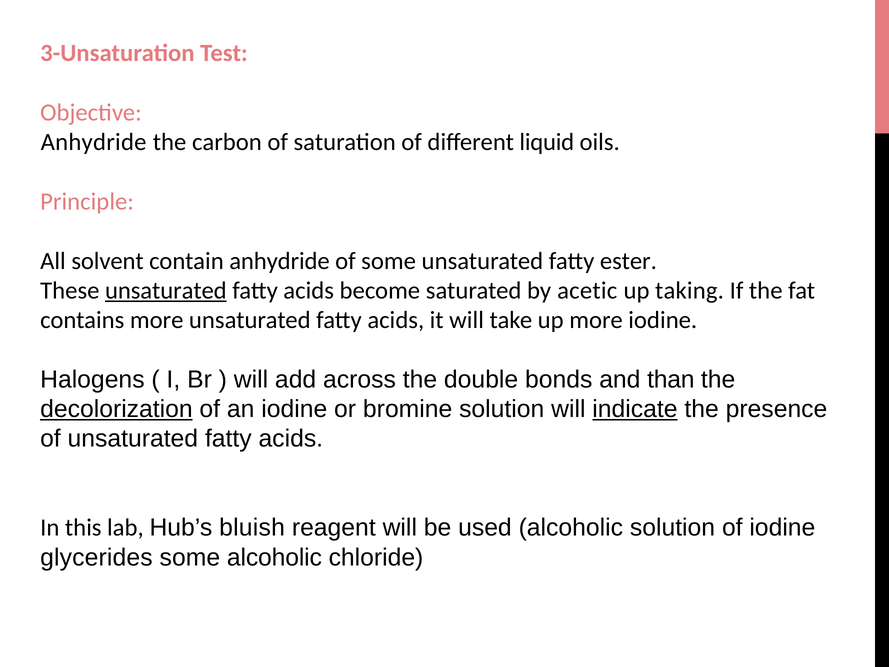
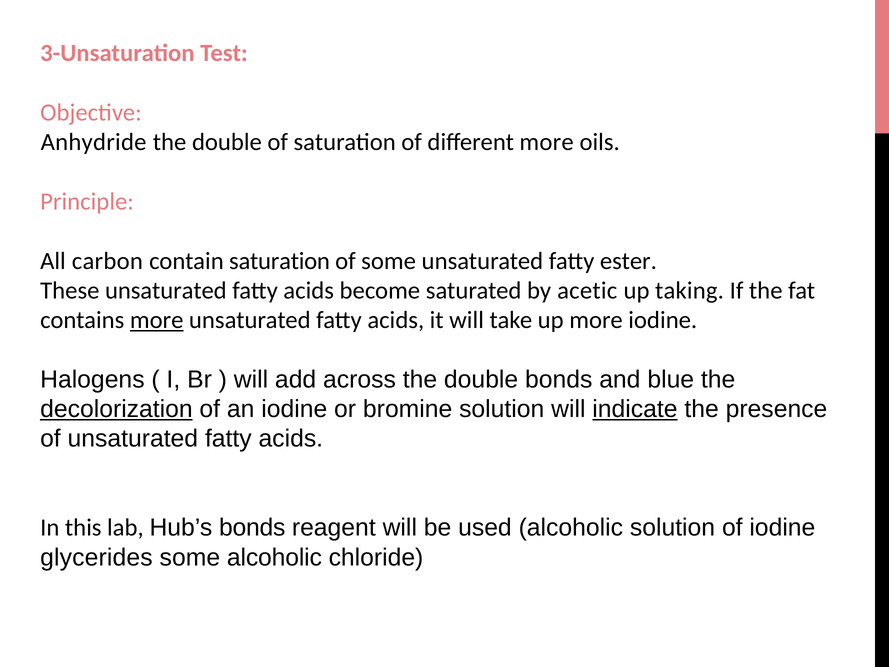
carbon: carbon -> double (227, 142)
different liquid: liquid -> more (547, 142)
solvent: solvent -> carbon (107, 261)
contain anhydride: anhydride -> saturation (280, 261)
unsaturated underline: present -> none (166, 290)
more underline: none -> present (157, 320)
than: than -> blue (671, 379)
Hub’s bluish: bluish -> bonds (252, 528)
